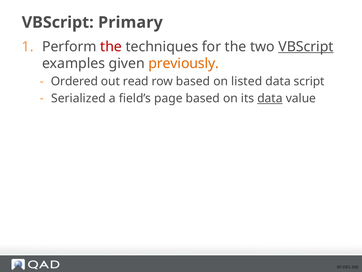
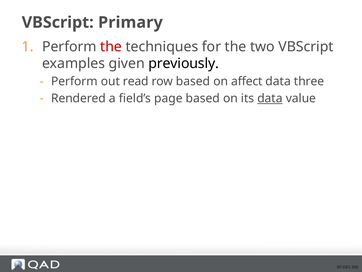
VBScript underline: present -> none (306, 47)
previously colour: orange -> black (184, 63)
Ordered: Ordered -> Perform (74, 81)
listed: listed -> affect (247, 81)
script: script -> three (309, 81)
Serialized: Serialized -> Rendered (79, 98)
